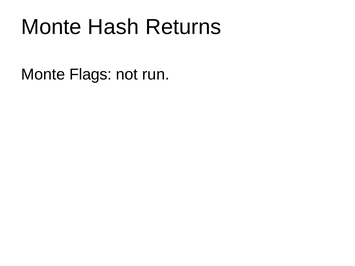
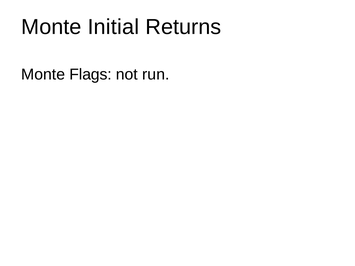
Hash: Hash -> Initial (113, 27)
